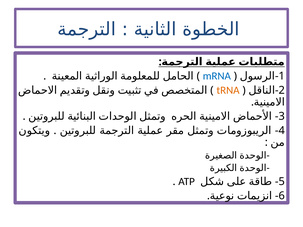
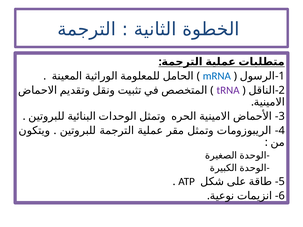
tRNA colour: orange -> purple (228, 90)
